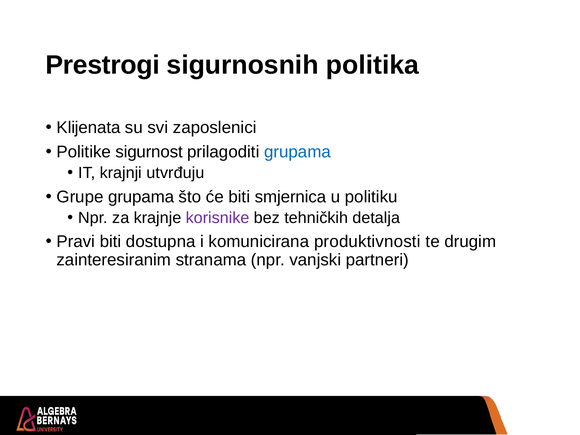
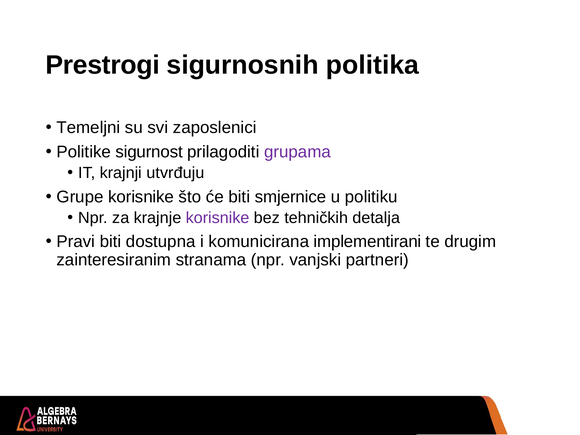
Klijenata: Klijenata -> Temeljni (88, 128)
grupama colour: blue -> purple (297, 152)
Grupe grupama: grupama -> korisnike (141, 197)
smjernica: smjernica -> smjernice (290, 197)
produktivnosti: produktivnosti -> implementirani (367, 242)
